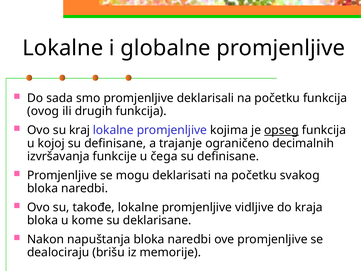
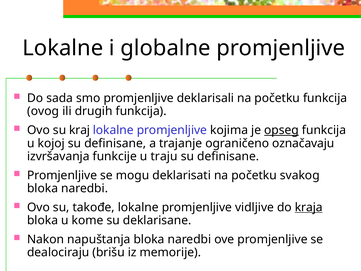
decimalnih: decimalnih -> označavaju (303, 143)
čega: čega -> traju (164, 156)
kraja underline: none -> present (309, 207)
